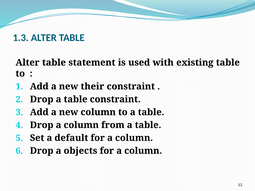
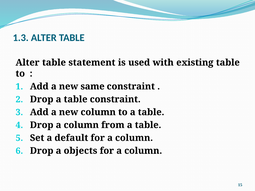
their: their -> same (93, 87)
